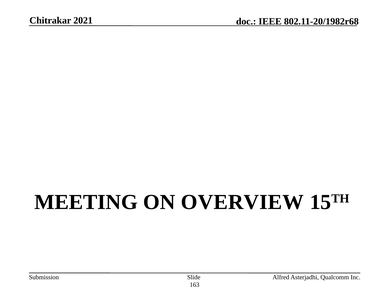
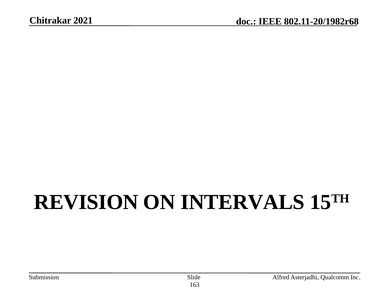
MEETING: MEETING -> REVISION (86, 202)
OVERVIEW: OVERVIEW -> INTERVALS (243, 202)
